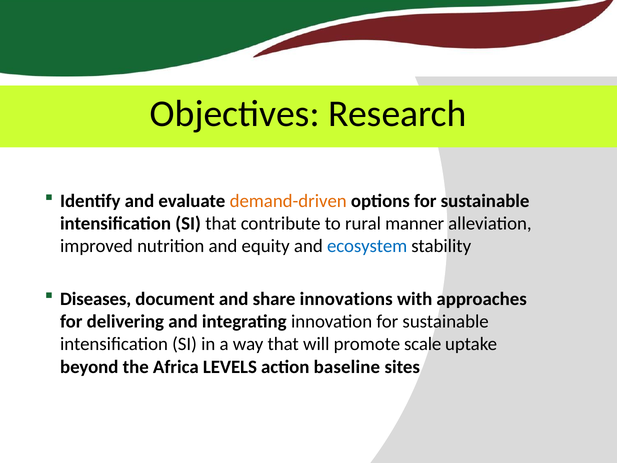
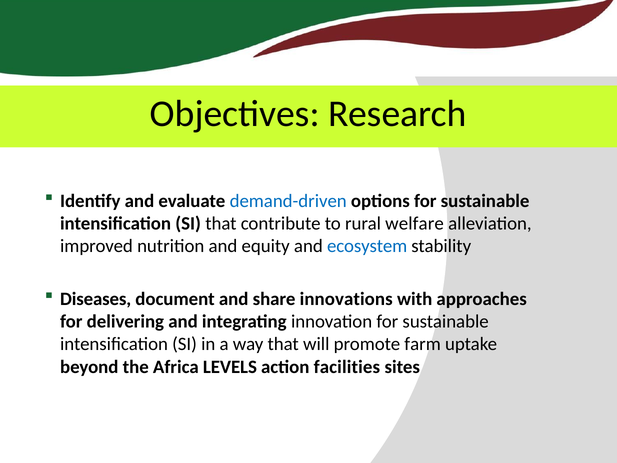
demand-driven colour: orange -> blue (288, 201)
manner: manner -> welfare (415, 223)
scale: scale -> farm (423, 344)
baseline: baseline -> facilities (347, 367)
